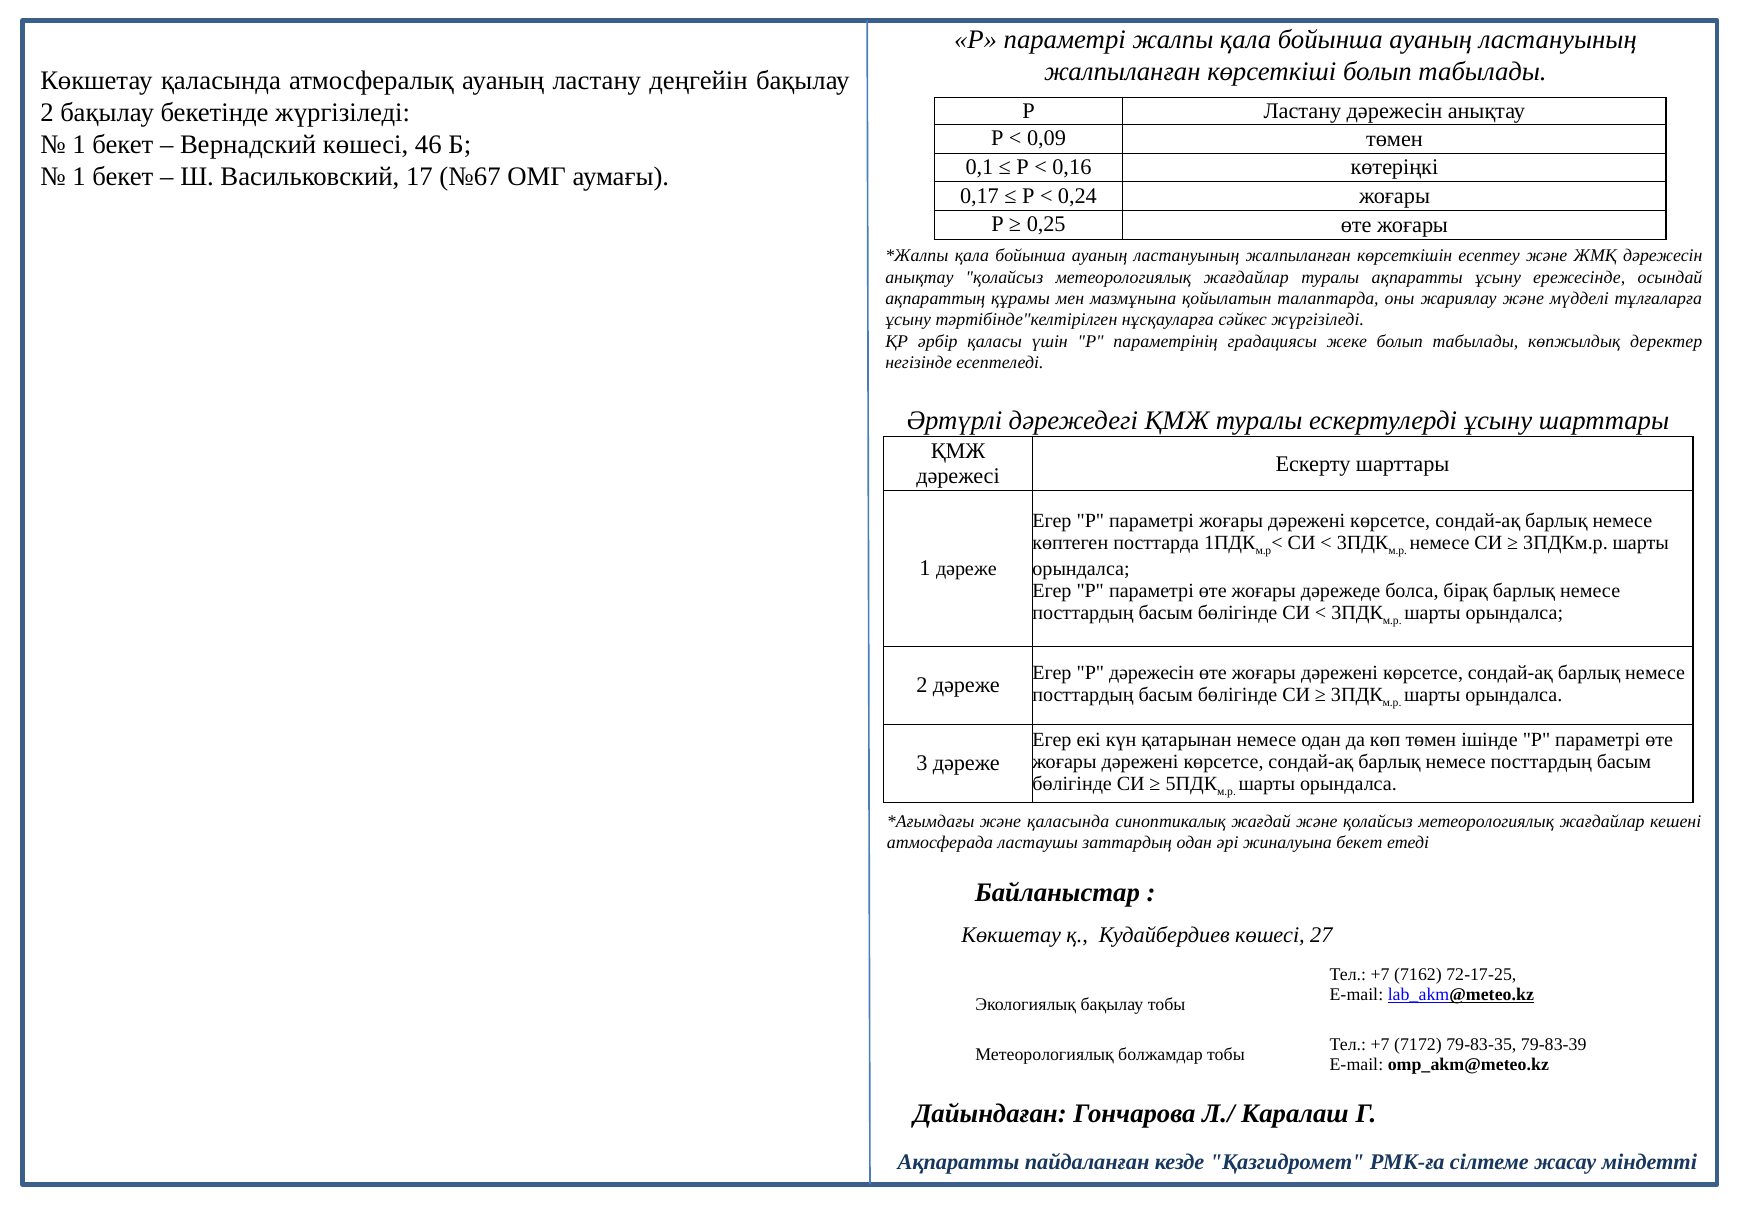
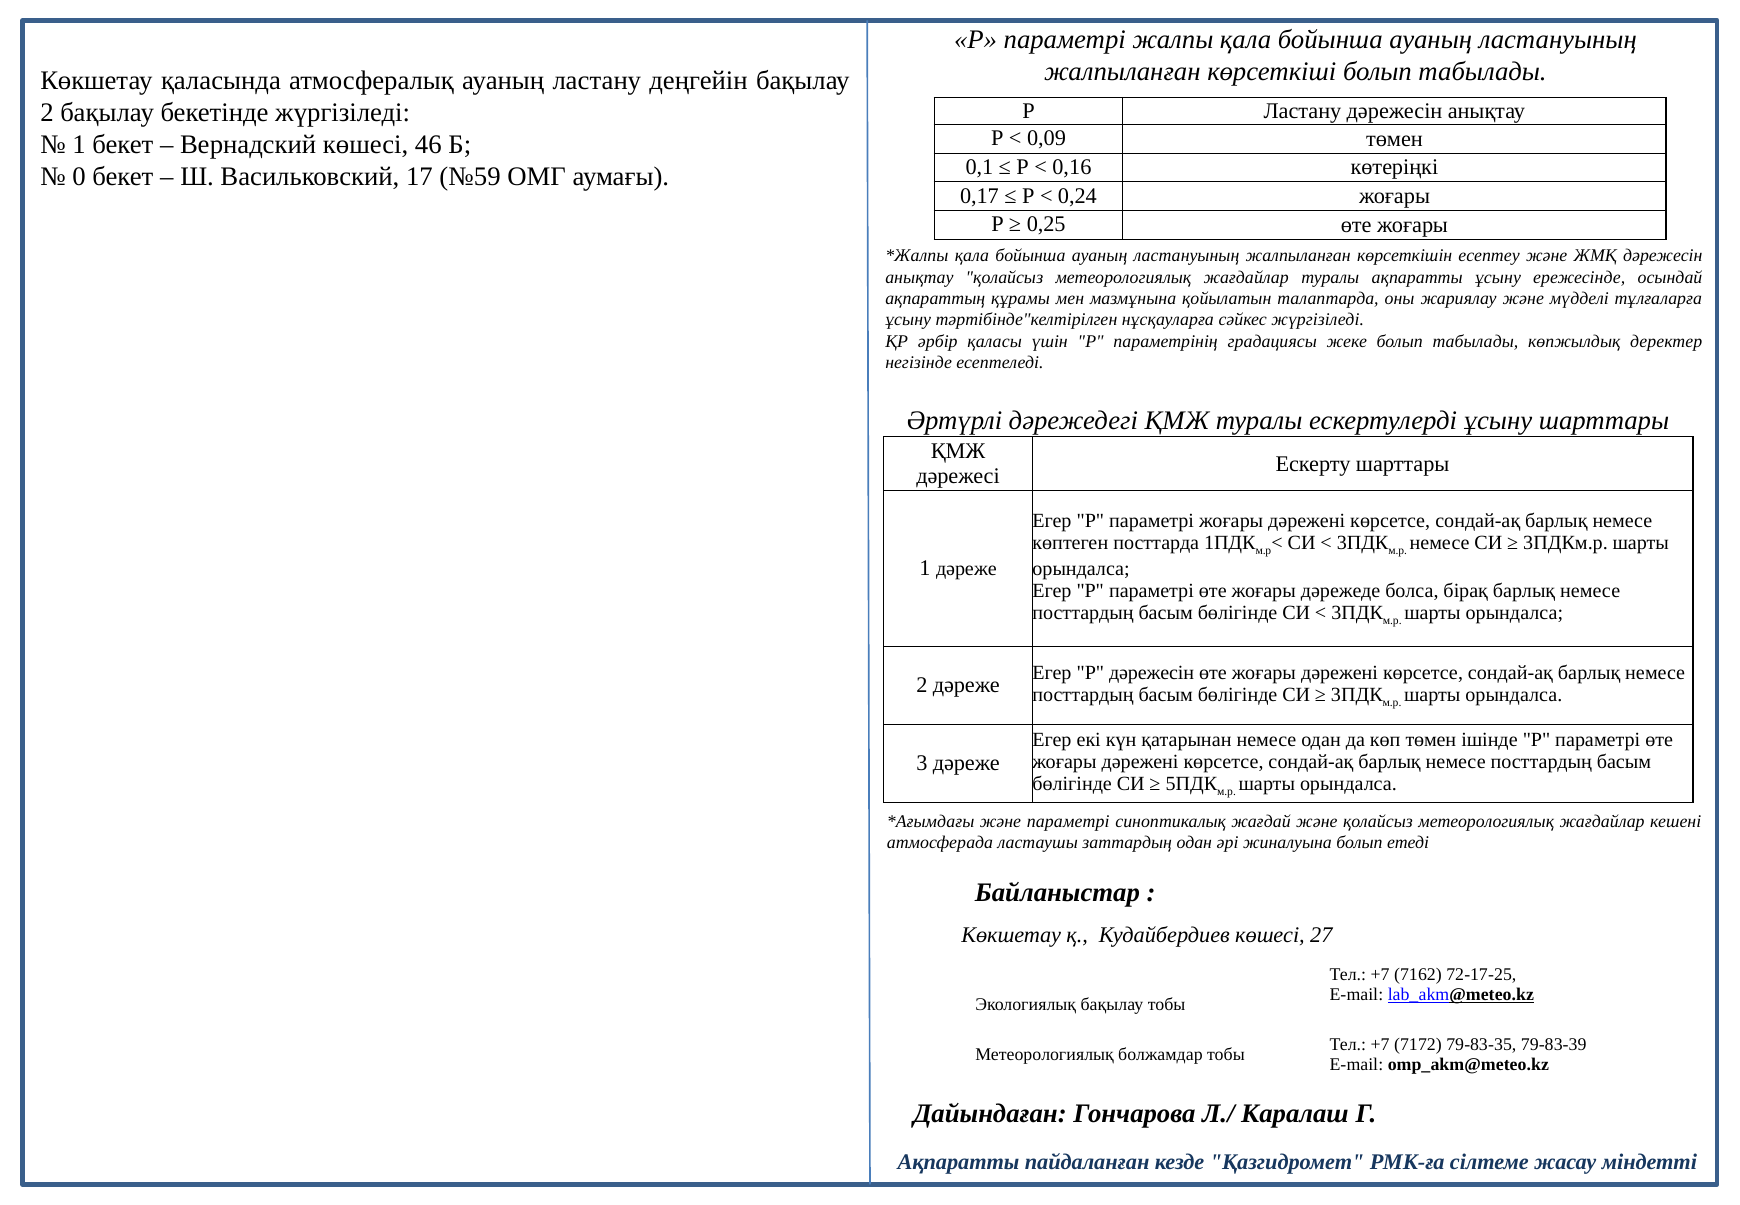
1: 1 -> 0 (79, 177)
№67: №67 -> №59 (470, 177)
және қаласында: қаласында -> параметрі (1068, 821)
жиналуына бекет: бекет -> болып (1359, 843)
